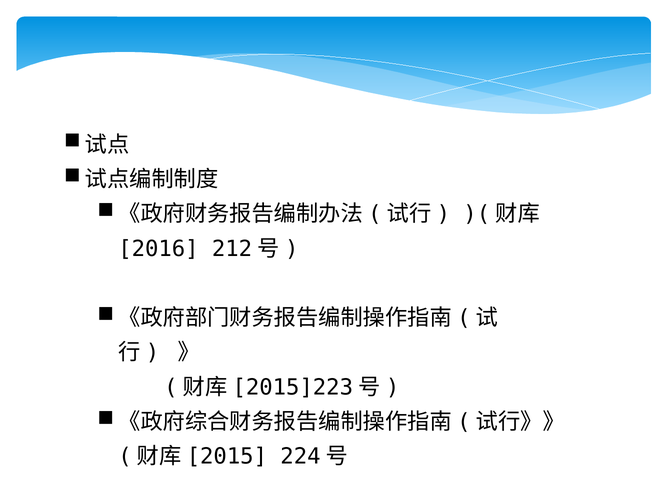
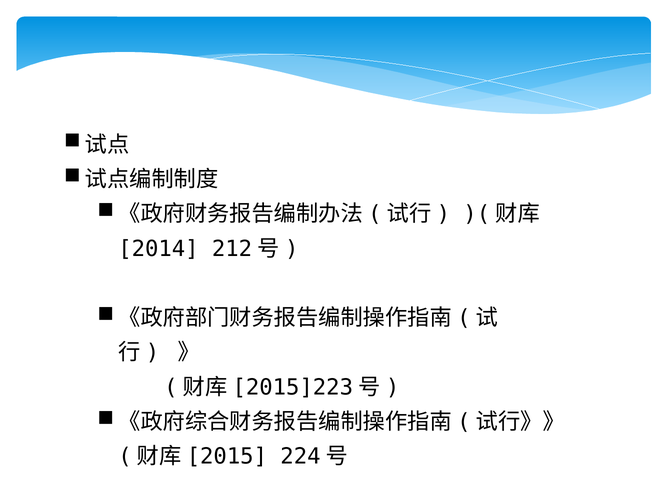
2016: 2016 -> 2014 (158, 249)
